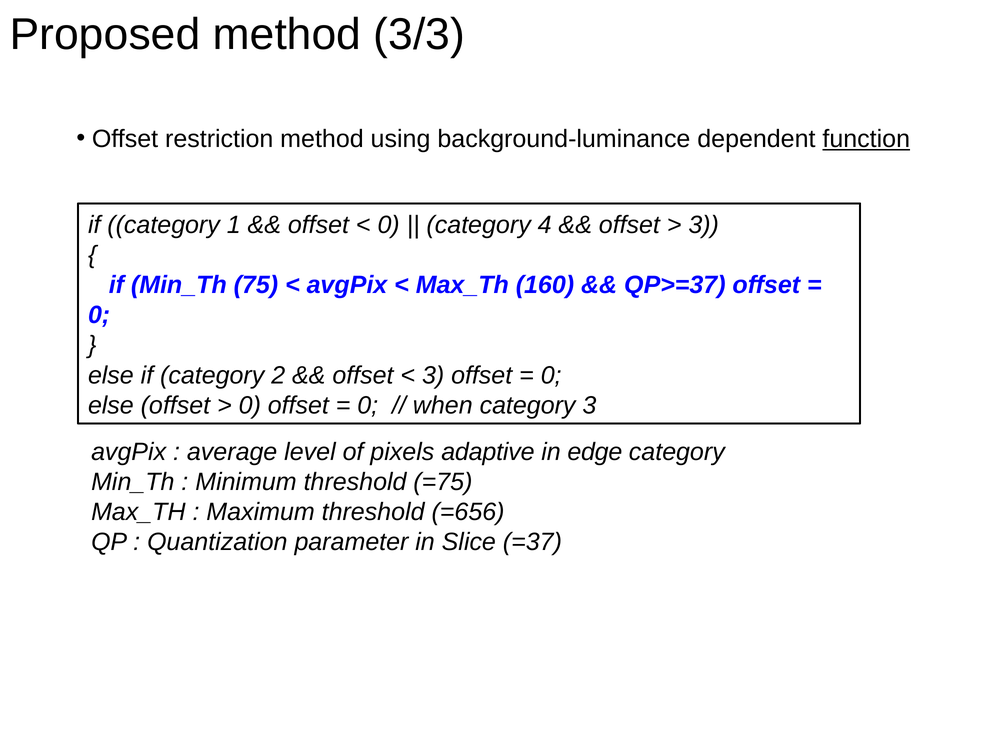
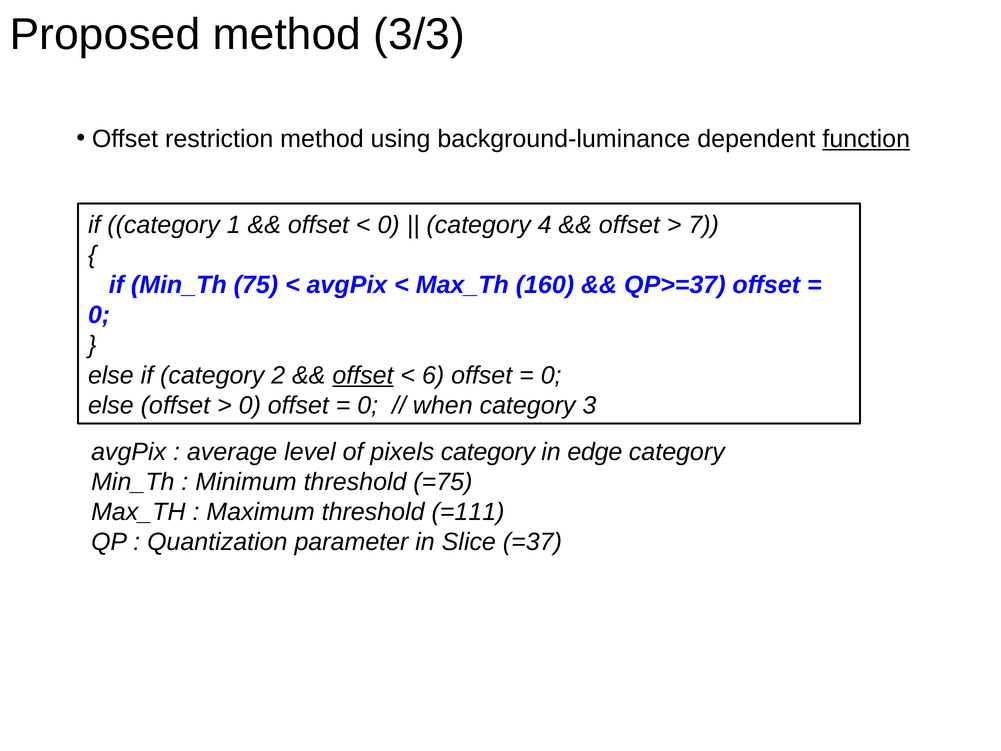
3: 3 -> 7 (704, 225)
offset underline: none -> present (363, 375)
3: 3 -> 6 (433, 375)
pixels adaptive: adaptive -> category (488, 452)
=656: =656 -> =111 (468, 512)
